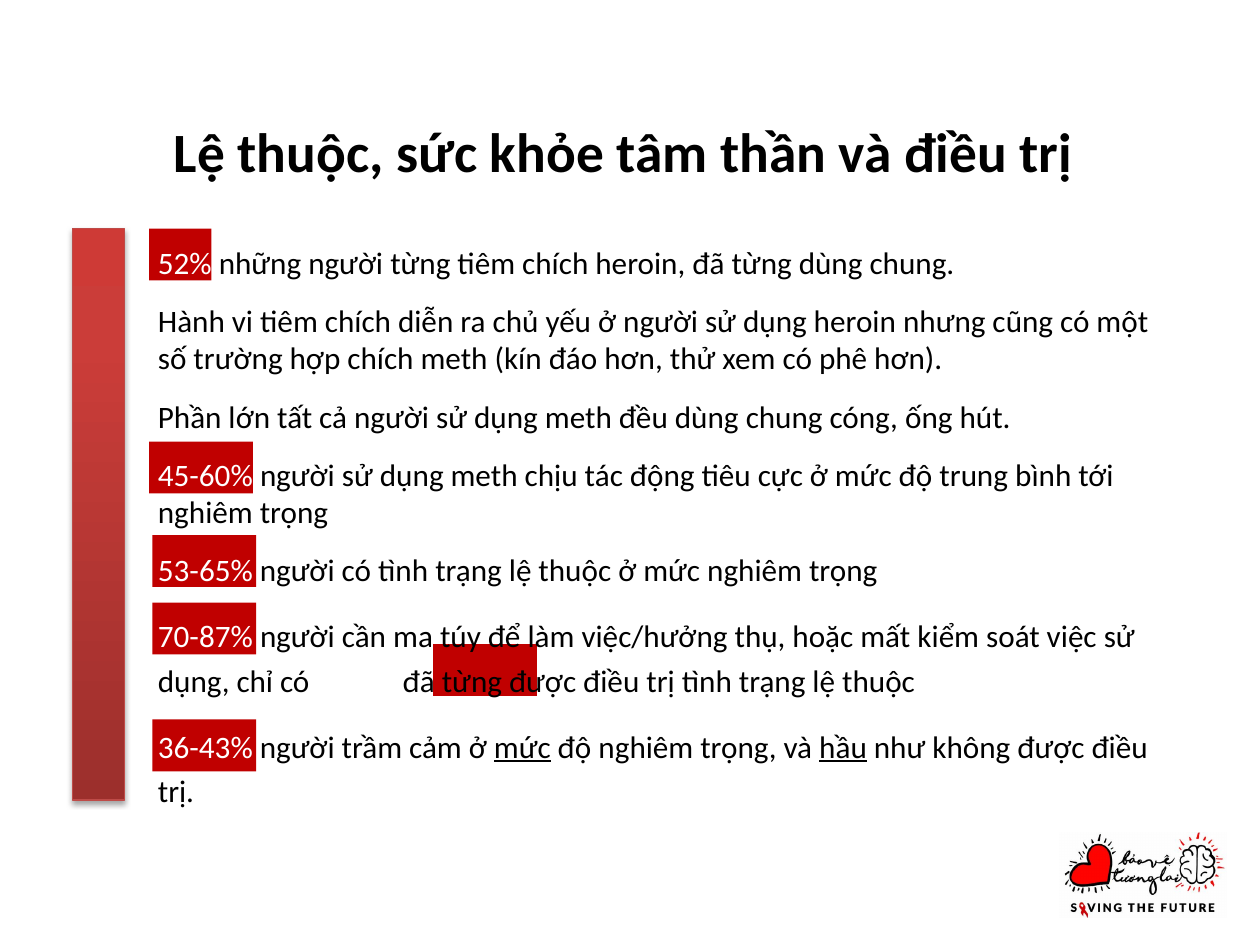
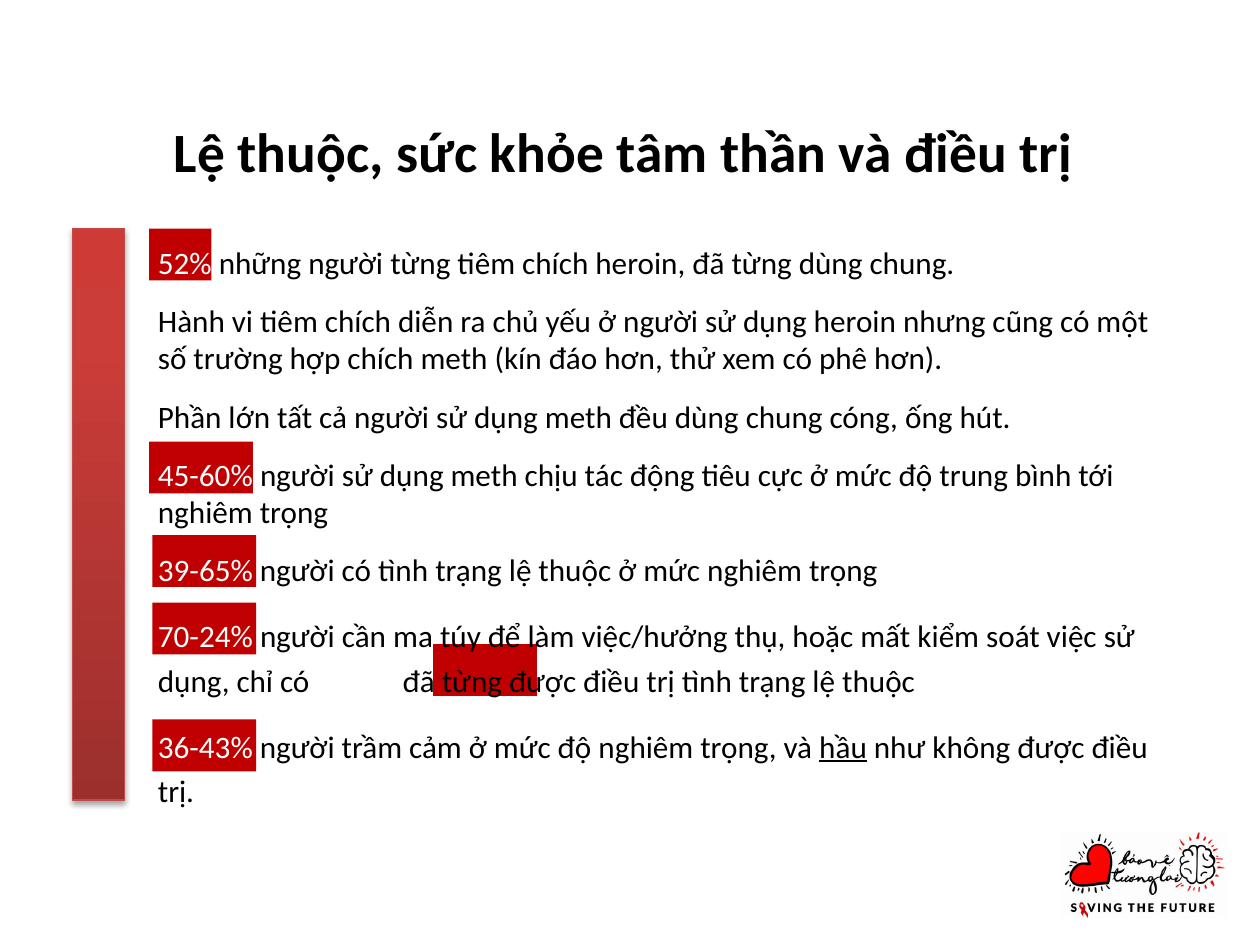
53-65%: 53-65% -> 39-65% (205, 572)
70-87%: 70-87% -> 70-24% (205, 637)
mức underline: present -> none (522, 748)
